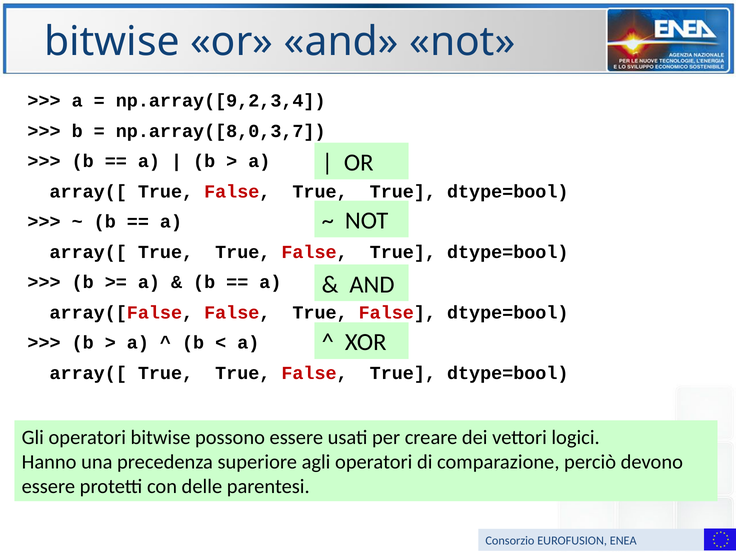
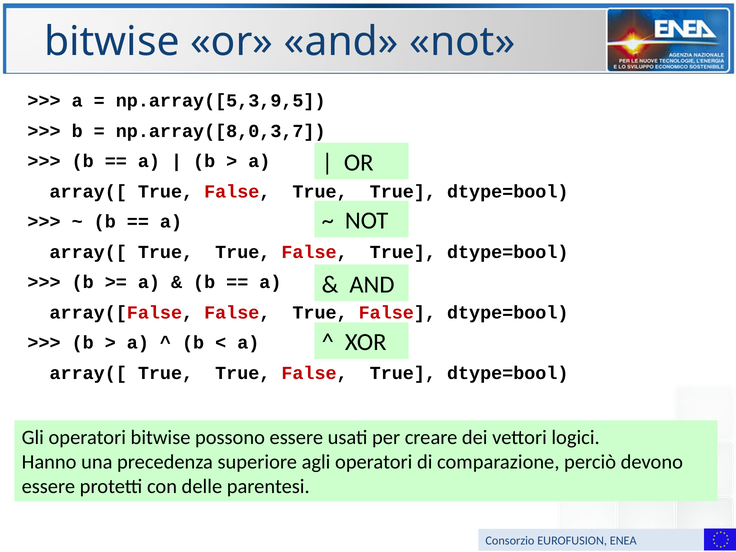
np.array([9,2,3,4: np.array([9,2,3,4 -> np.array([5,3,9,5 (221, 101)
